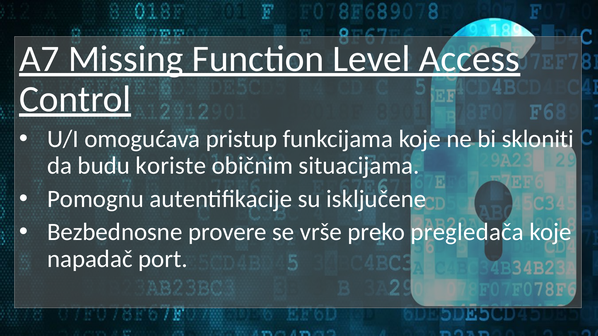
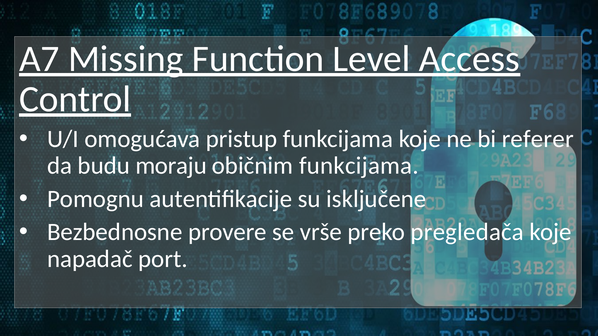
skloniti: skloniti -> referer (538, 139)
koriste: koriste -> moraju (171, 166)
običnim situacijama: situacijama -> funkcijama (359, 166)
